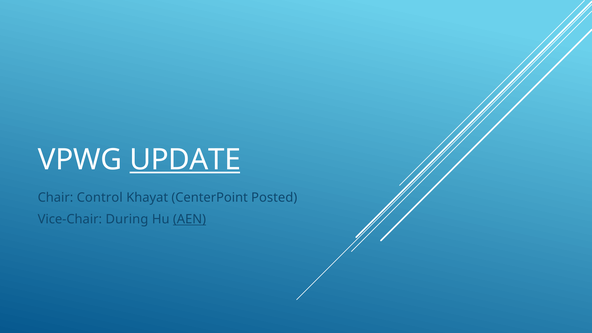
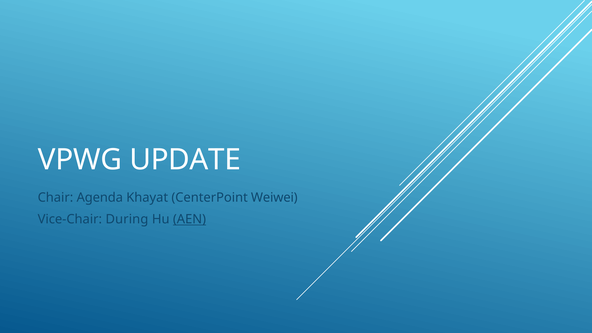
UPDATE underline: present -> none (185, 160)
Control: Control -> Agenda (100, 198)
Posted: Posted -> Weiwei (274, 198)
